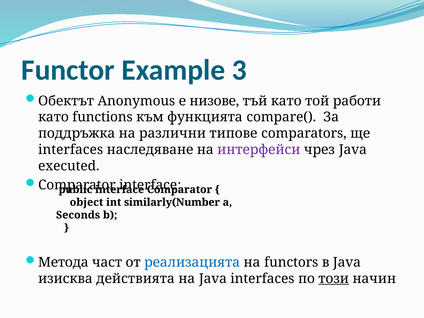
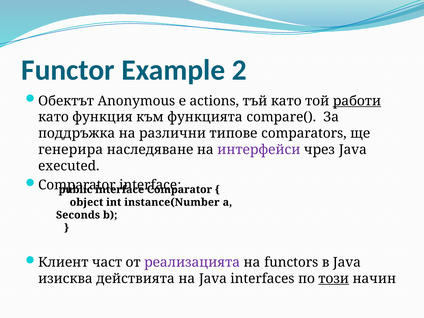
3: 3 -> 2 (239, 70)
низове: низове -> actions (214, 101)
работи underline: none -> present (357, 101)
functions: functions -> функция (102, 117)
interfaces: interfaces -> генерира (71, 150)
similarly(Number: similarly(Number -> instance(Number (172, 202)
Метода: Метода -> Клиент (63, 262)
реализацията colour: blue -> purple (192, 262)
